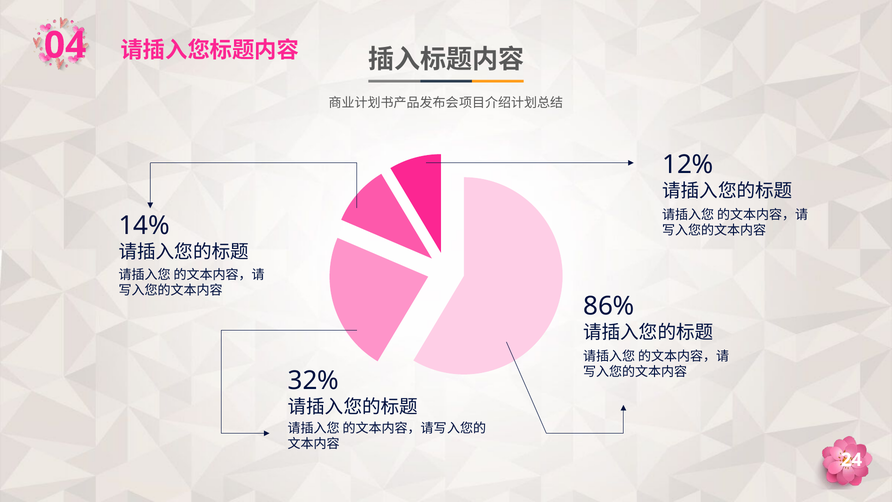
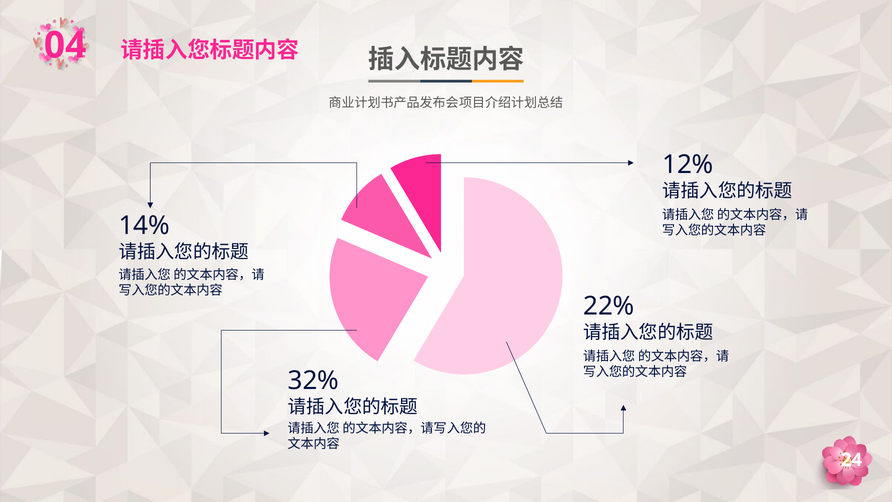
86%: 86% -> 22% (609, 306)
